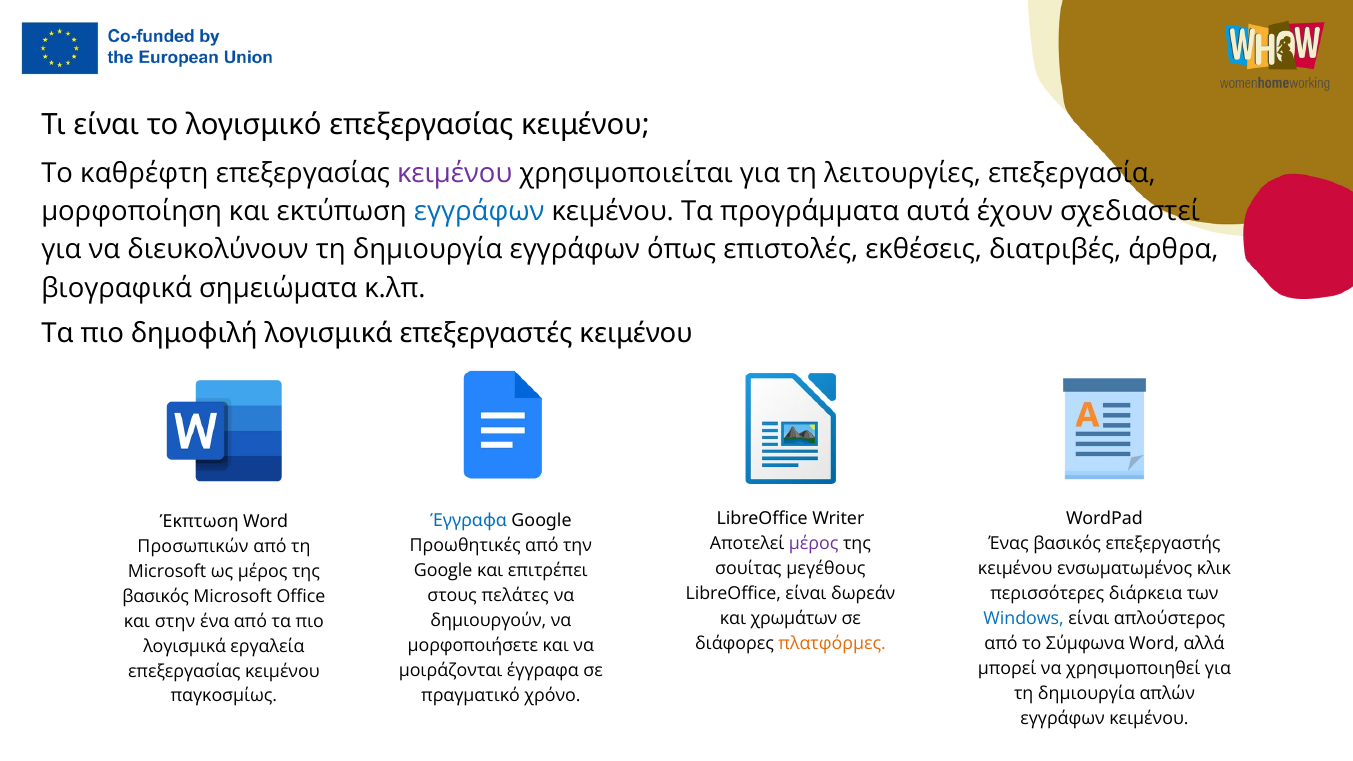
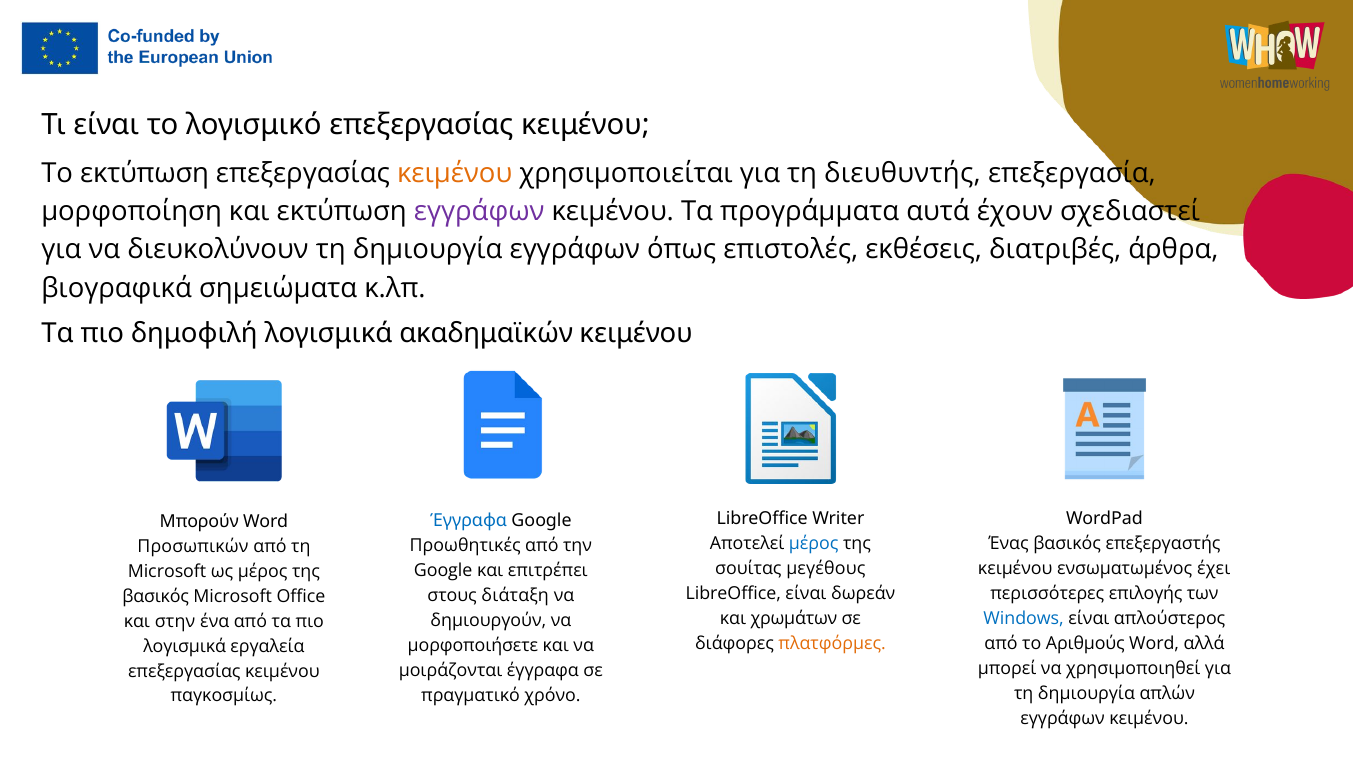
Το καθρέφτη: καθρέφτη -> εκτύπωση (145, 173)
κειμένου colour: purple -> orange (455, 173)
λειτουργίες: λειτουργίες -> διευθυντής (902, 173)
εγγράφων colour: blue -> purple (479, 211)
επεξεργαστές: επεξεργαστές -> ακαδημαϊκών (486, 334)
Έκπτωση: Έκπτωση -> Μπορούν (199, 521)
μέρος colour: purple -> blue (814, 544)
κλικ: κλικ -> έχει (1214, 569)
διάρκεια: διάρκεια -> επιλογής (1146, 594)
πελάτες: πελάτες -> διάταξη (515, 596)
Σύμφωνα: Σύμφωνα -> Αριθμούς (1085, 644)
